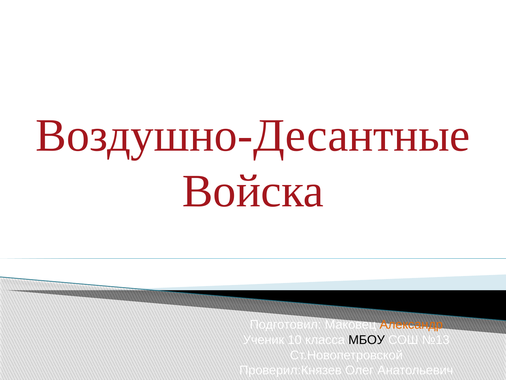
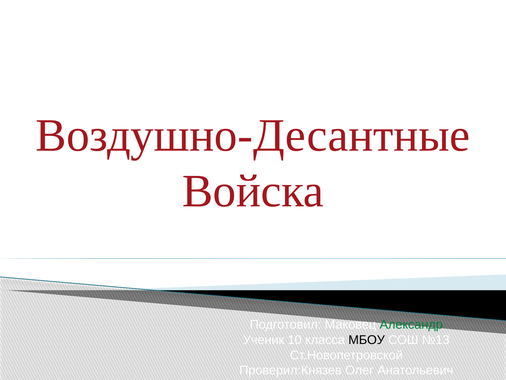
Александр colour: orange -> green (411, 324)
